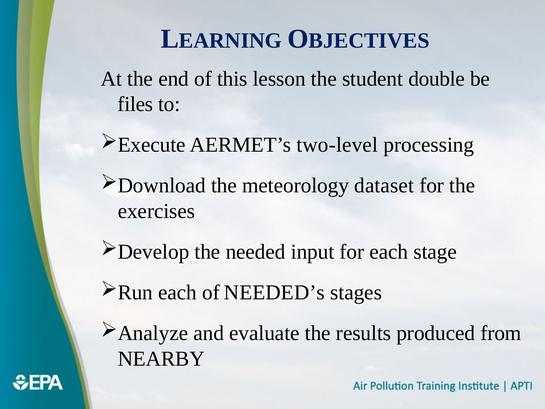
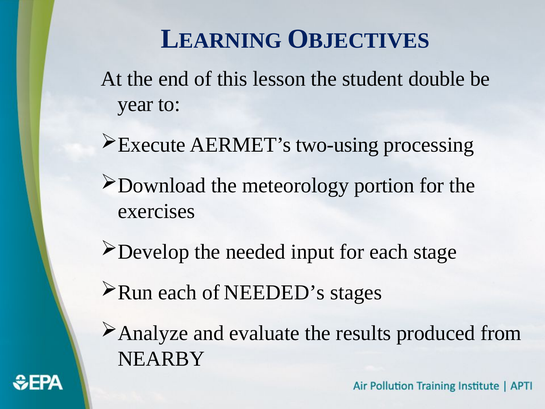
files: files -> year (135, 104)
two-level: two-level -> two-using (337, 145)
dataset: dataset -> portion (384, 186)
